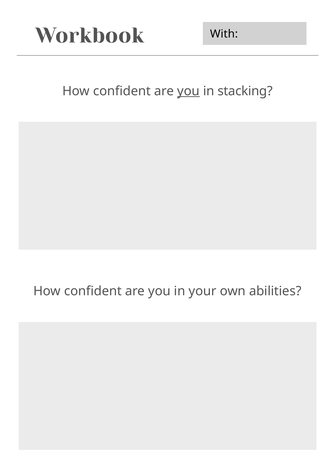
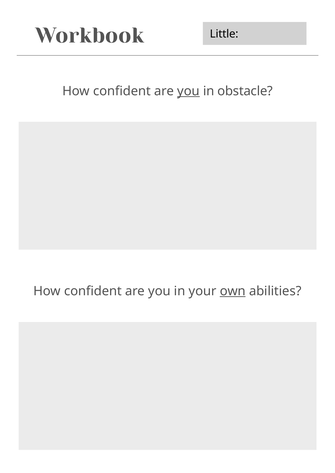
With: With -> Little (224, 34)
stacking: stacking -> obstacle (245, 91)
own underline: none -> present (233, 292)
